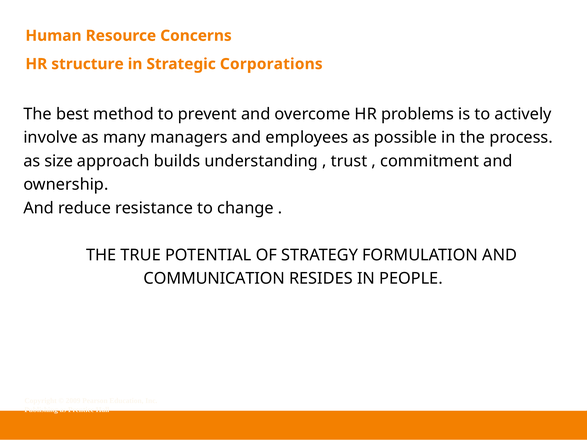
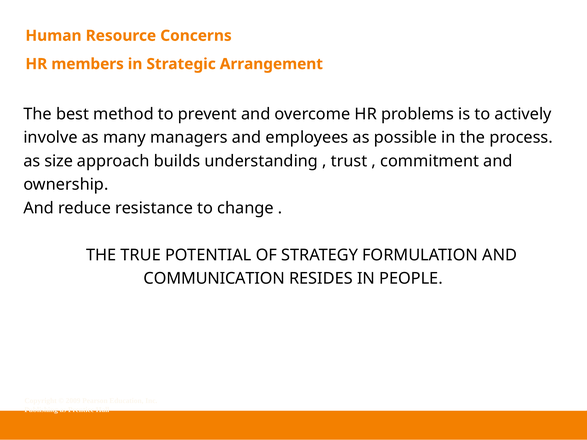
structure: structure -> members (88, 64)
Corporations: Corporations -> Arrangement (271, 64)
